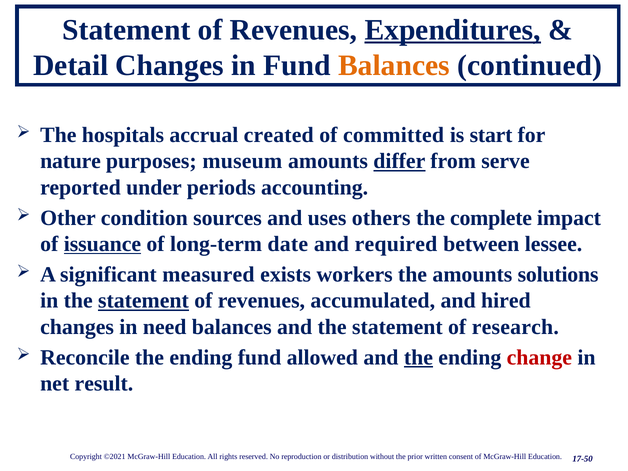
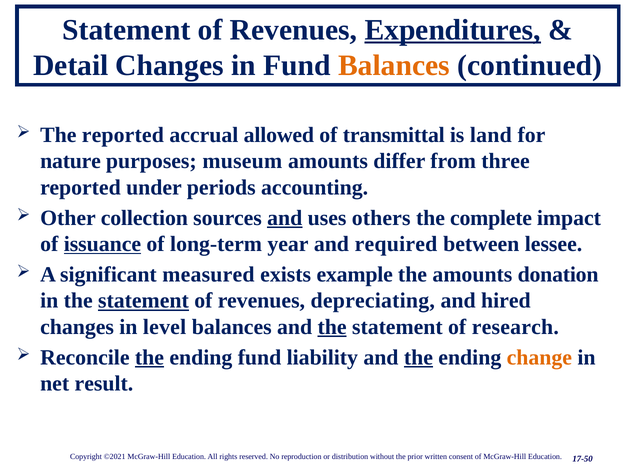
The hospitals: hospitals -> reported (123, 135)
created: created -> allowed (279, 135)
committed: committed -> transmittal (394, 135)
start: start -> land (491, 135)
differ underline: present -> none (399, 161)
serve: serve -> three (506, 161)
condition: condition -> collection (144, 218)
and underline: none -> present (285, 218)
date: date -> year (288, 244)
workers: workers -> example (355, 275)
solutions: solutions -> donation (558, 275)
accumulated: accumulated -> depreciating (373, 301)
need: need -> level (165, 327)
the underline: none -> present (332, 327)
the underline: none -> present (149, 357)
allowed: allowed -> liability (322, 357)
change colour: red -> orange (539, 357)
